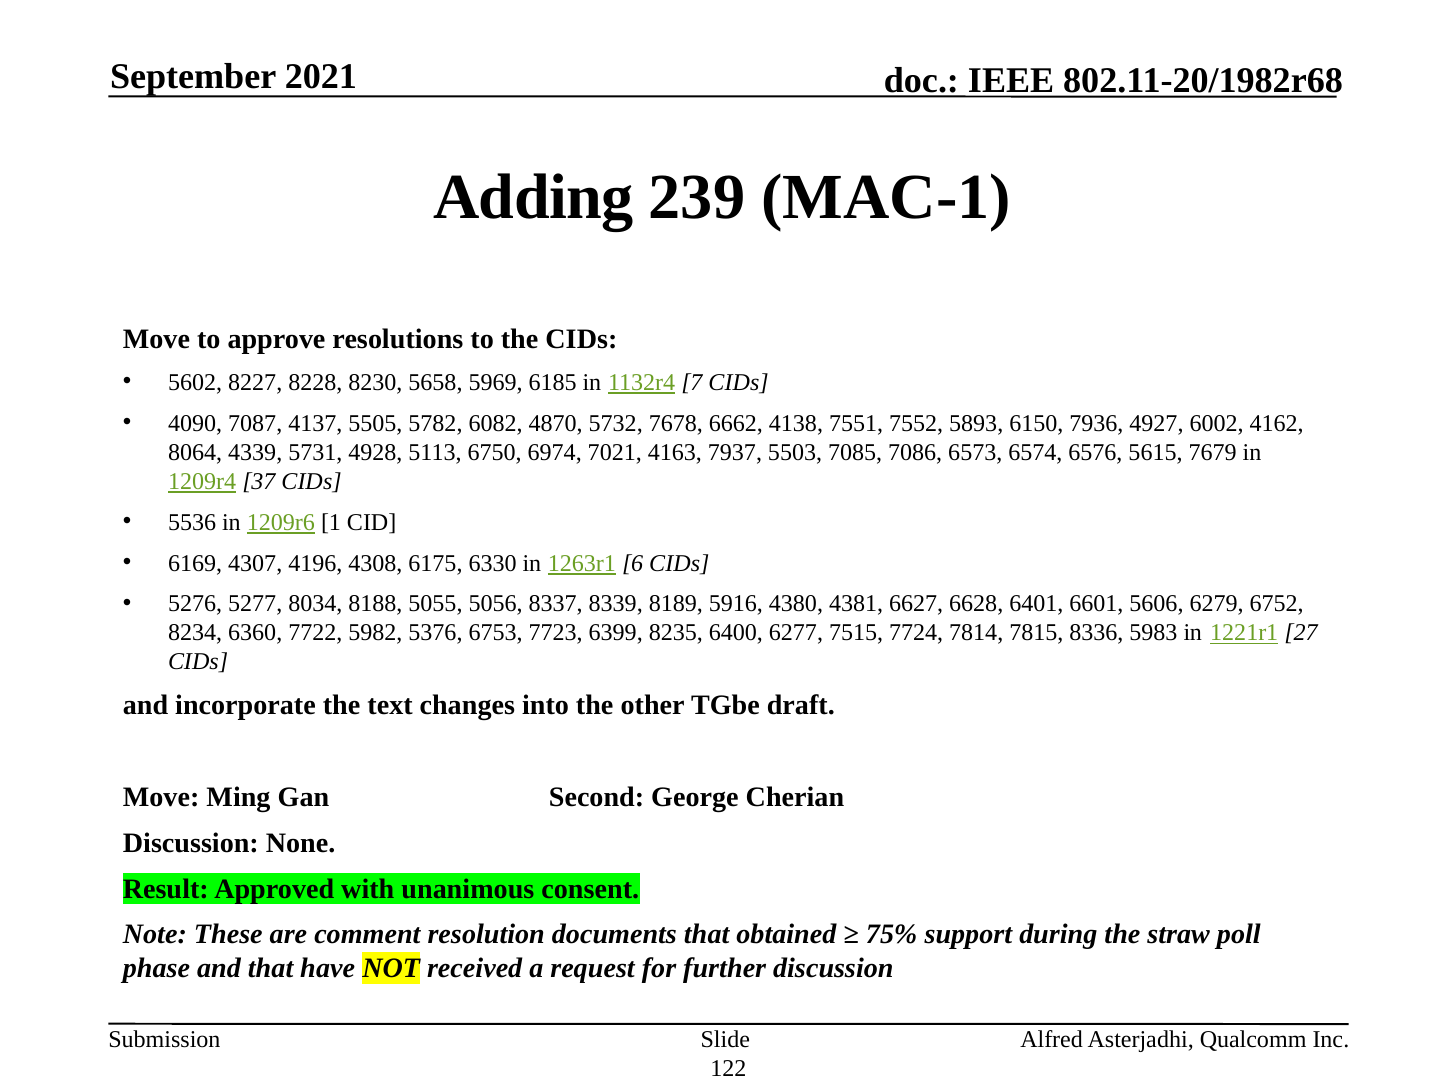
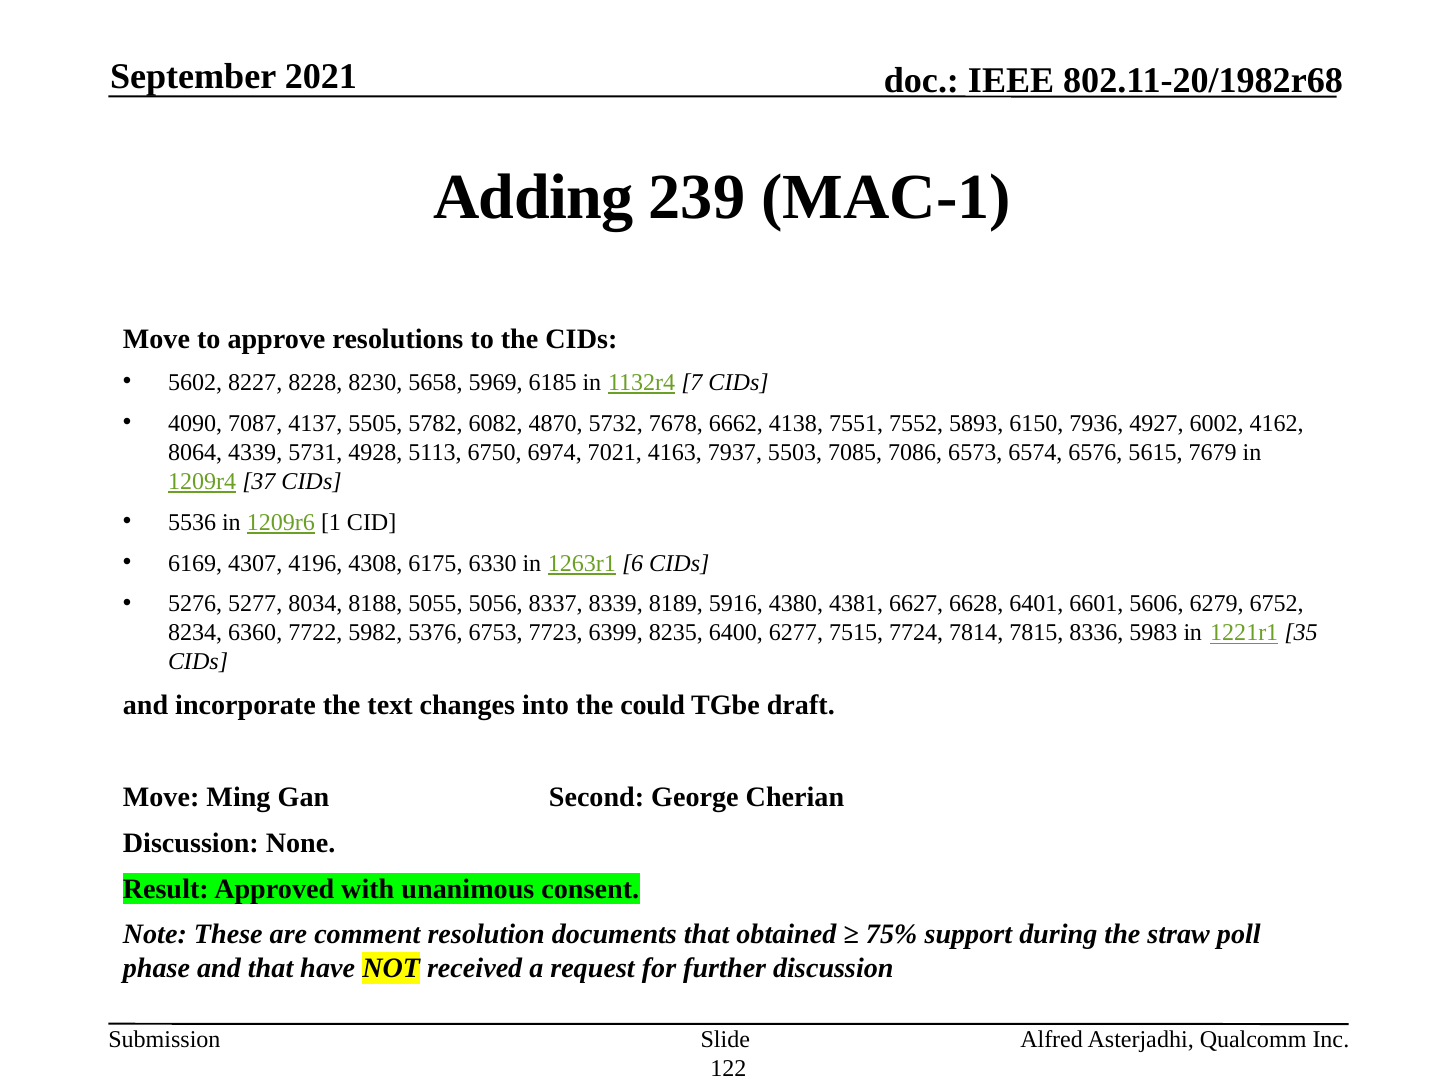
27: 27 -> 35 (1301, 633)
other: other -> could (653, 705)
